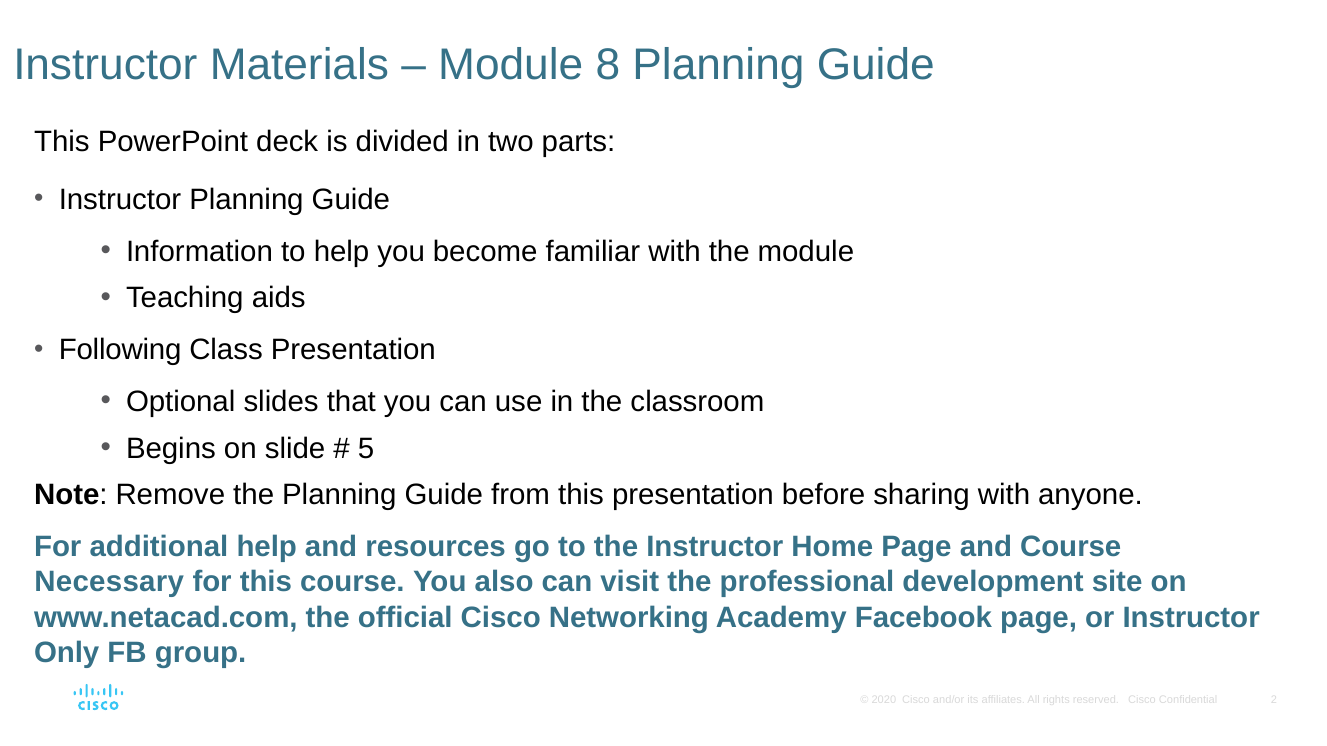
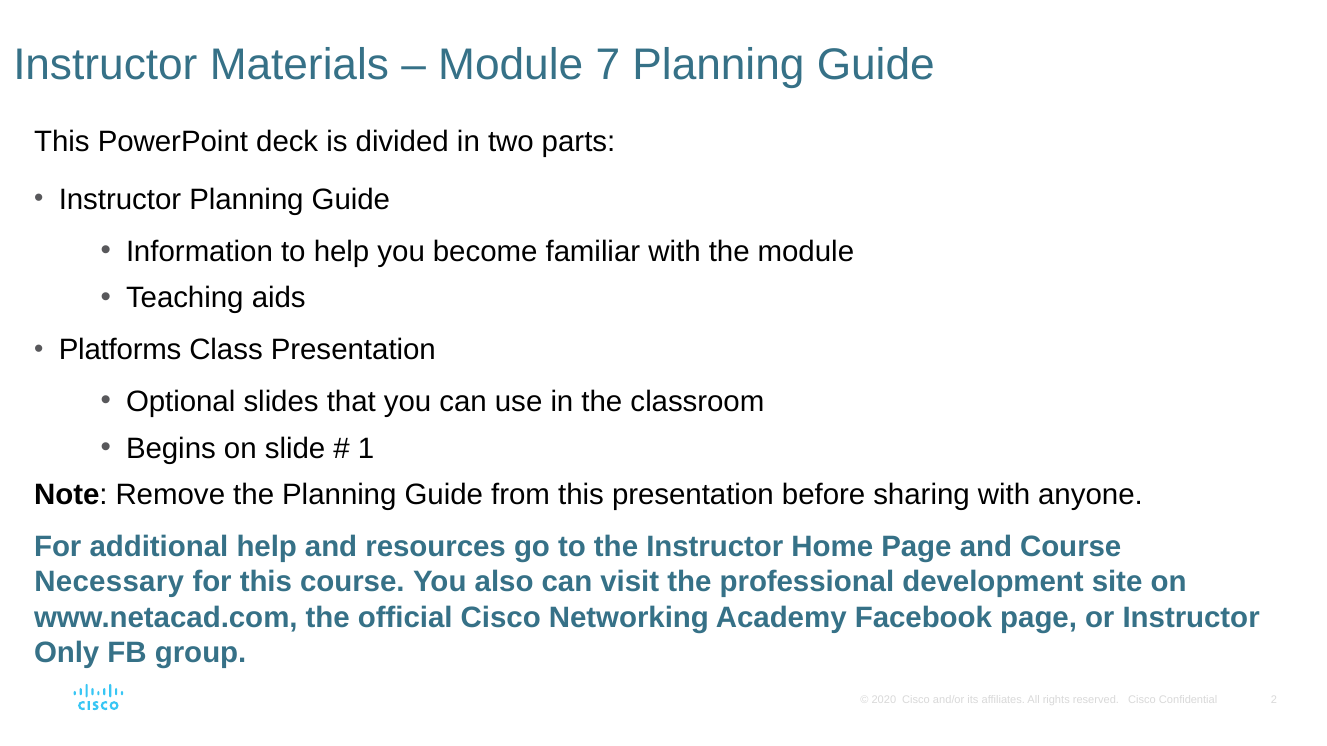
8: 8 -> 7 (608, 65)
Following: Following -> Platforms (120, 350)
5: 5 -> 1 (366, 449)
